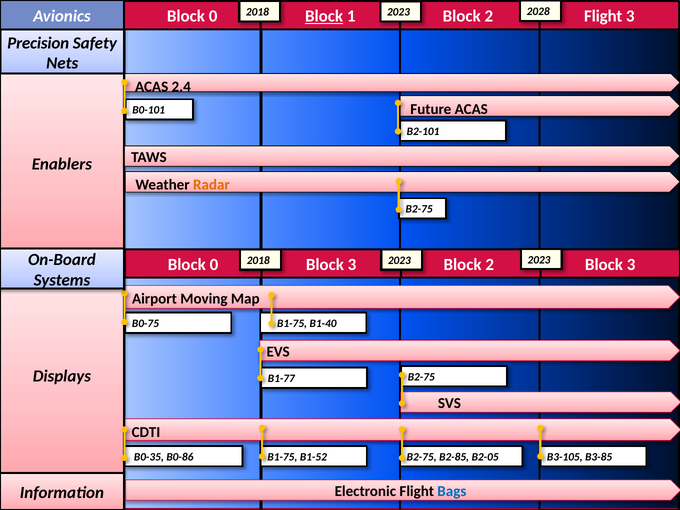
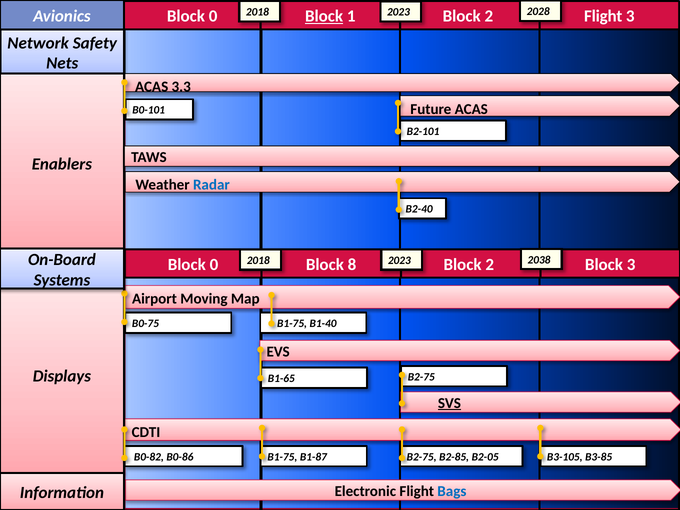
Precision: Precision -> Network (38, 43)
2.4: 2.4 -> 3.3 (181, 87)
Radar colour: orange -> blue (211, 185)
B2-75: B2-75 -> B2-40 (419, 209)
3: 3 -> 8 (352, 265)
2023 2023: 2023 -> 2038 (539, 260)
B1-77: B1-77 -> B1-65 (281, 379)
SVS underline: none -> present (449, 403)
B0-35: B0-35 -> B0-82 (149, 457)
B1-52: B1-52 -> B1-87 (313, 457)
